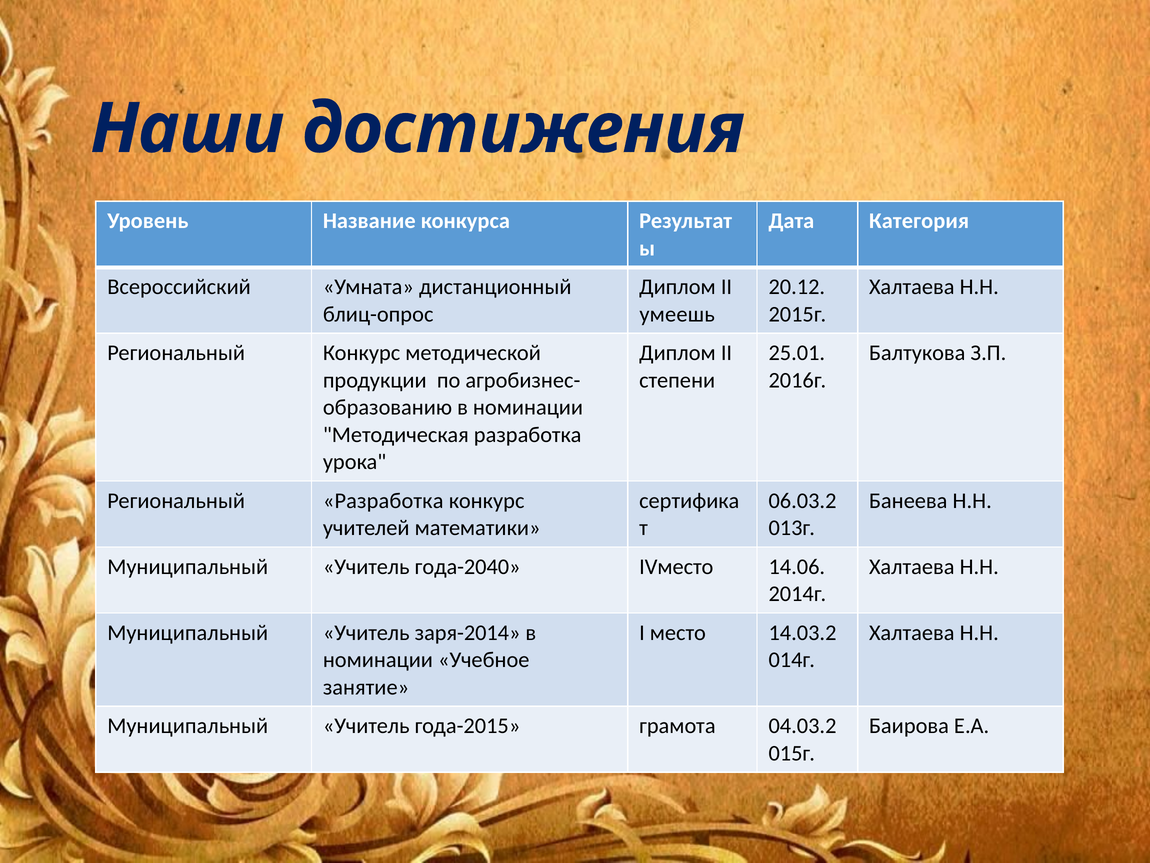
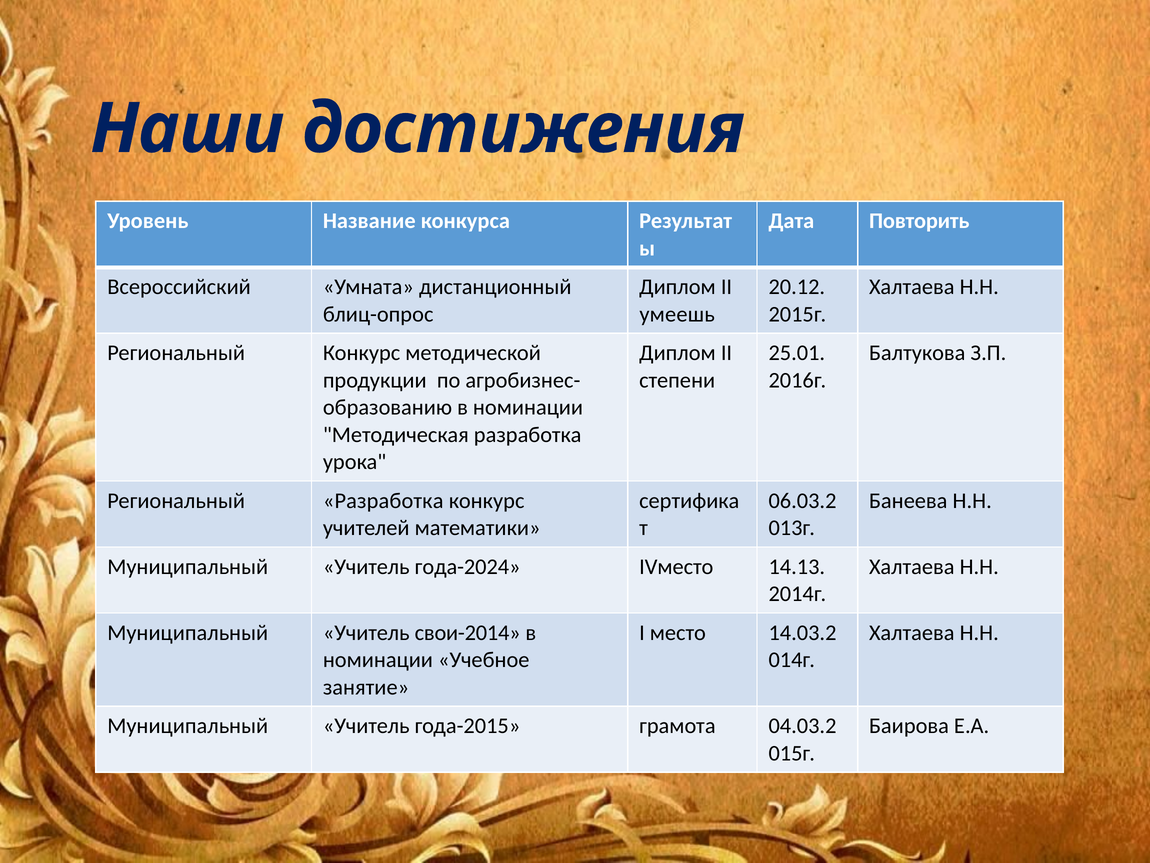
Категория: Категория -> Повторить (919, 221)
года-2040: года-2040 -> года-2024 (468, 566)
14.06: 14.06 -> 14.13 (797, 566)
заря-2014: заря-2014 -> свои-2014 (468, 632)
